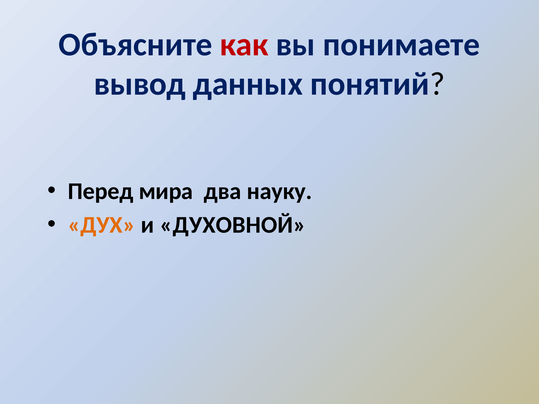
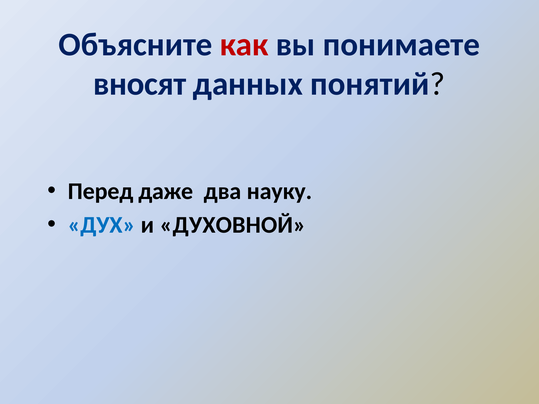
вывод: вывод -> вносят (140, 84)
мира: мира -> даже (166, 191)
ДУХ colour: orange -> blue (102, 225)
